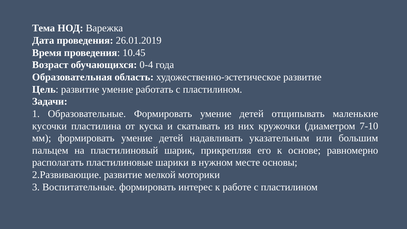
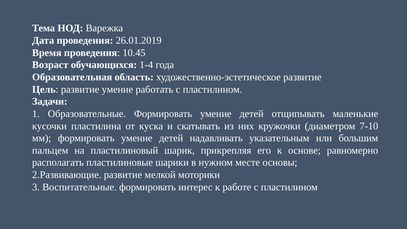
0-4: 0-4 -> 1-4 (146, 65)
